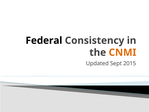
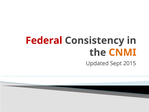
Federal colour: black -> red (44, 40)
